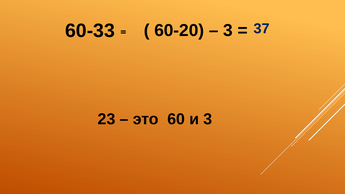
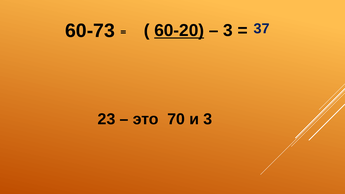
60-33: 60-33 -> 60-73 (90, 31)
60-20 underline: none -> present (179, 31)
60: 60 -> 70 (176, 119)
